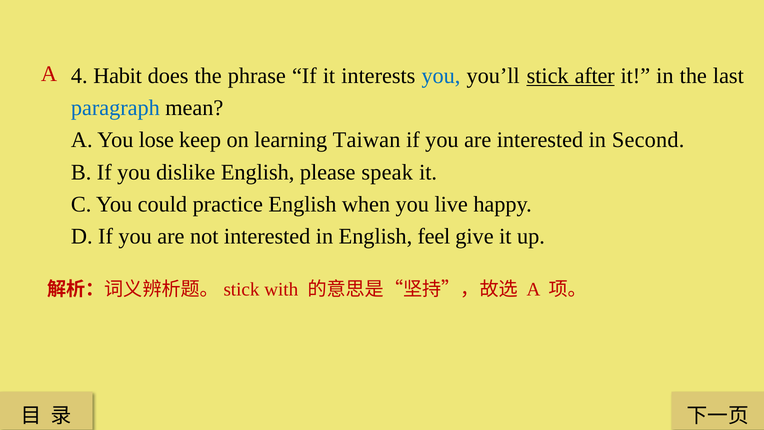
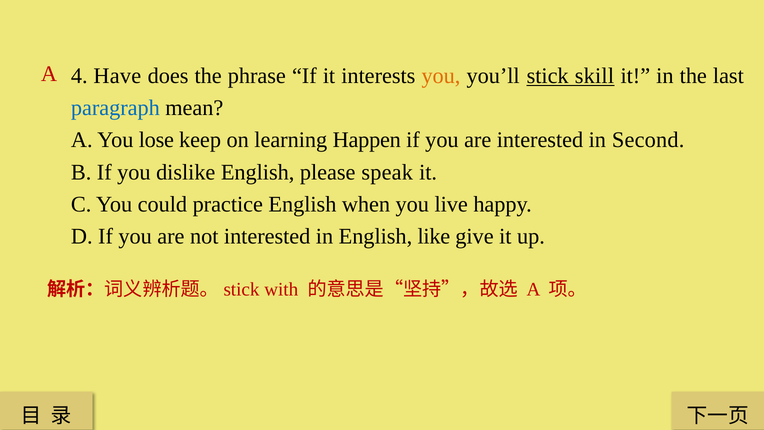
Habit: Habit -> Have (117, 76)
you colour: blue -> orange (441, 76)
after: after -> skill (594, 76)
Taiwan: Taiwan -> Happen (367, 140)
feel: feel -> like (434, 236)
